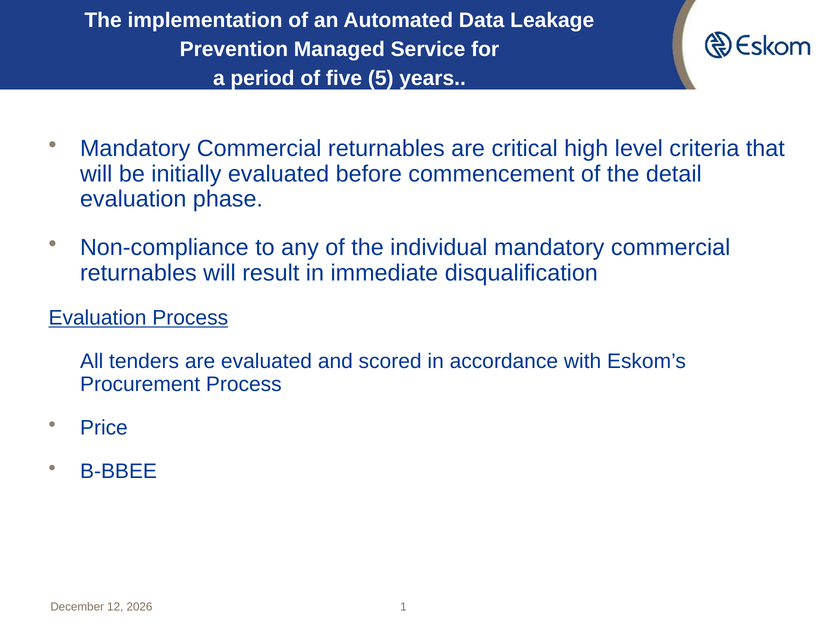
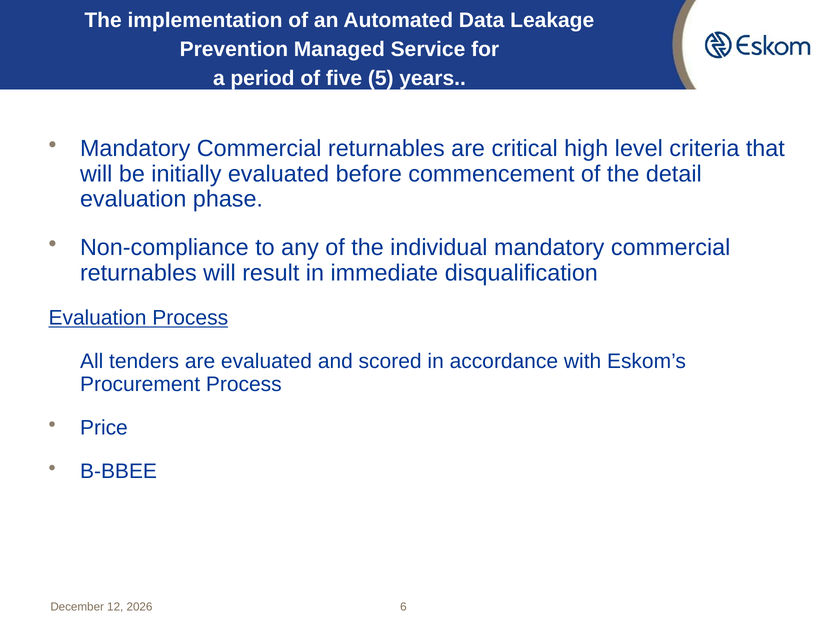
1: 1 -> 6 (403, 607)
